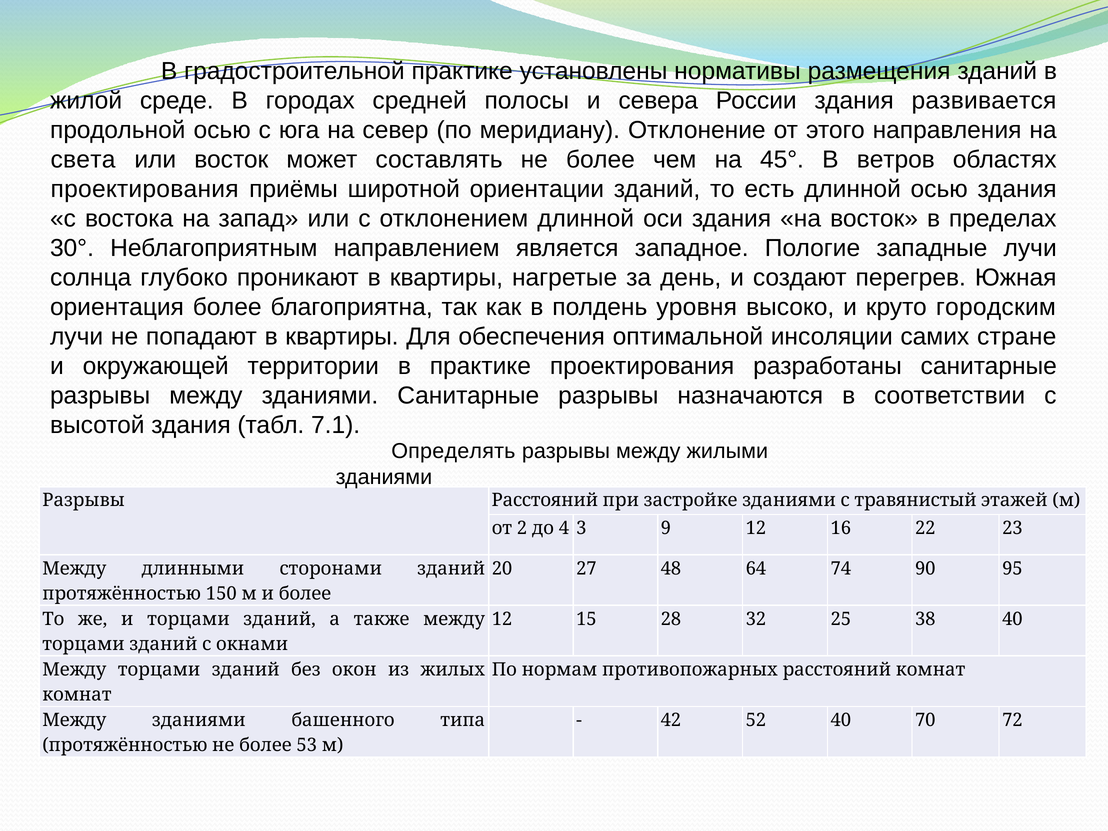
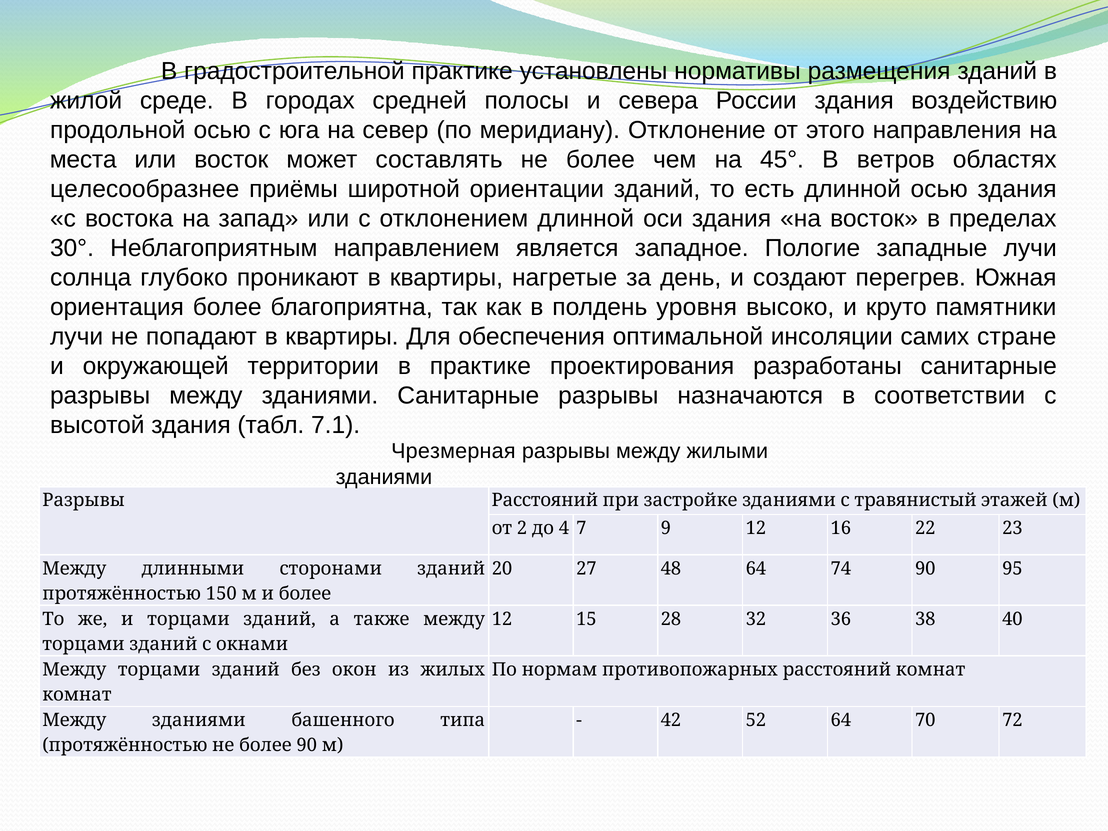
развивается: развивается -> воздействию (984, 101)
света: света -> места (83, 160)
проектирования: проектирования -> целесообразнее (145, 189)
городским: городским -> памятники (996, 307)
Определять: Определять -> Чрезмерная (453, 451)
3: 3 -> 7 (581, 528)
25: 25 -> 36 (841, 619)
52 40: 40 -> 64 (841, 720)
более 53: 53 -> 90 (307, 745)
